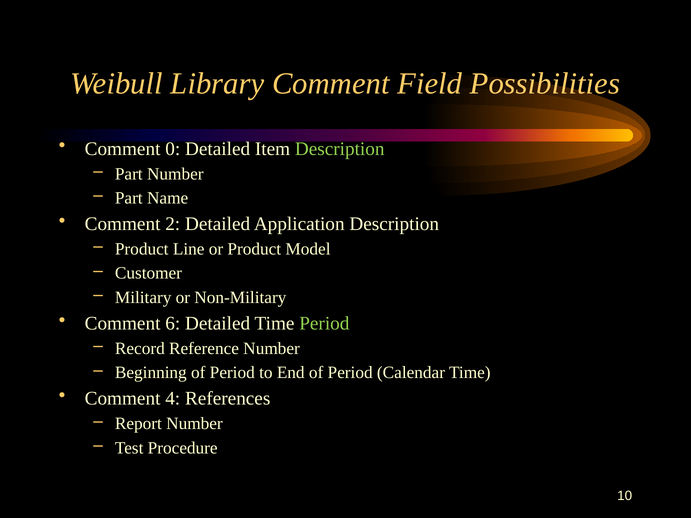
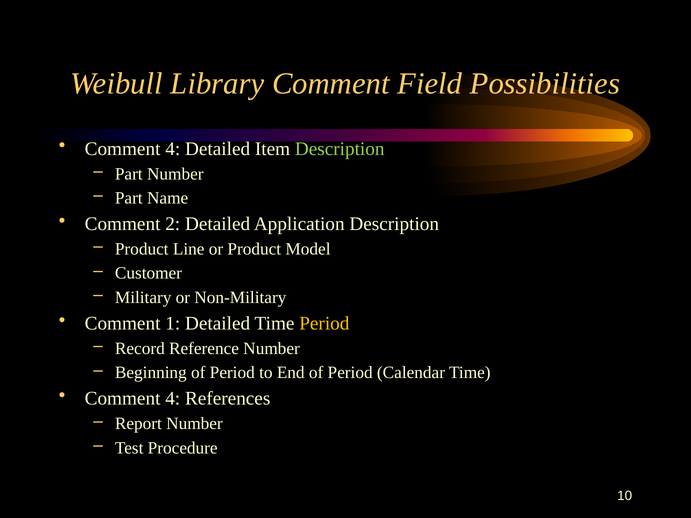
0: 0 -> 4 (173, 149)
6: 6 -> 1 (173, 323)
Period colour: light green -> yellow (324, 323)
